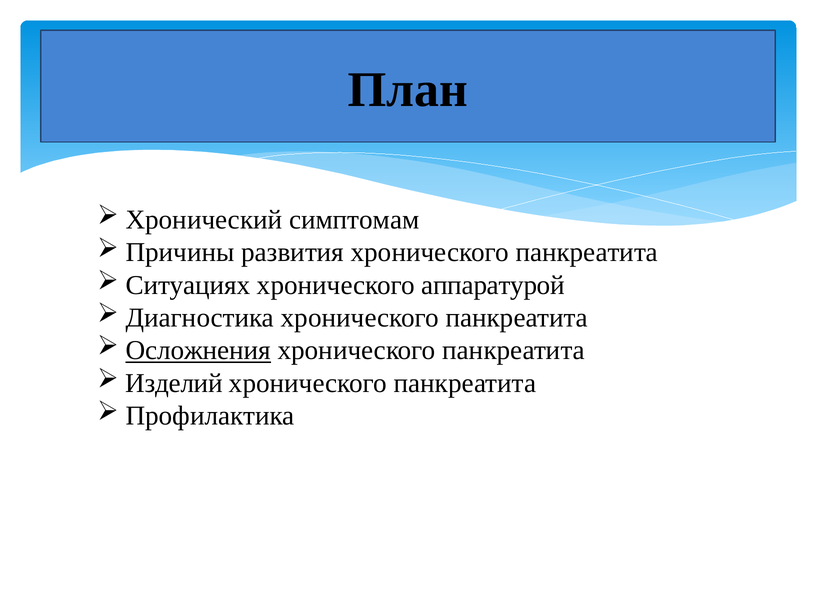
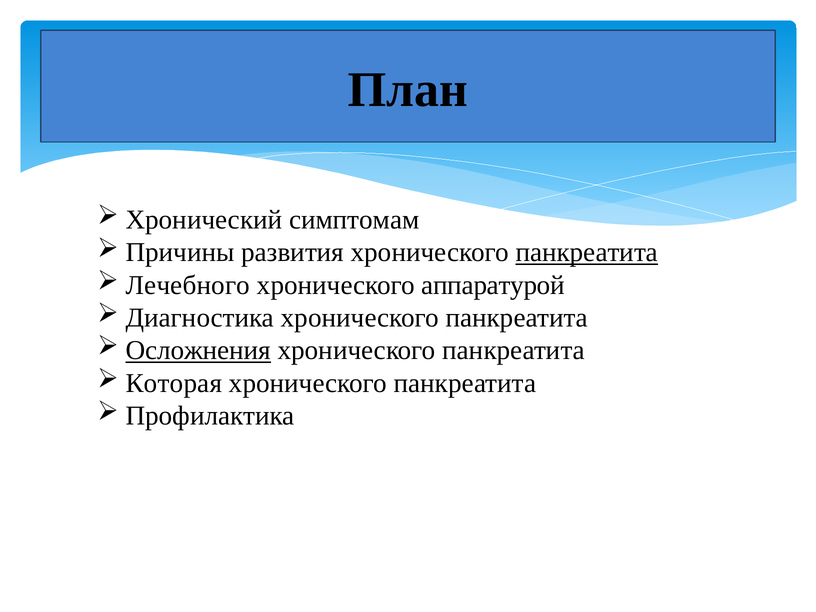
панкреатита underline: none -> present (587, 252)
Ситуациях: Ситуациях -> Лечебного (188, 285)
Изделий: Изделий -> Которая (174, 383)
